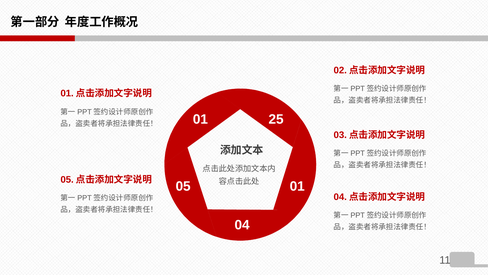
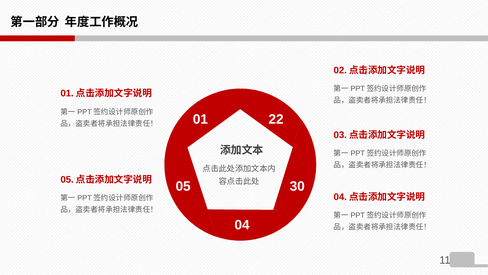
25: 25 -> 22 (276, 119)
05 01: 01 -> 30 (297, 186)
